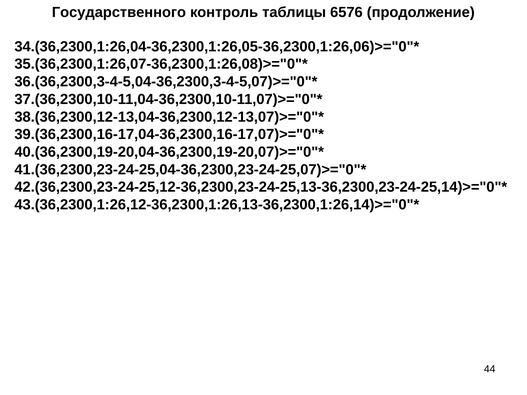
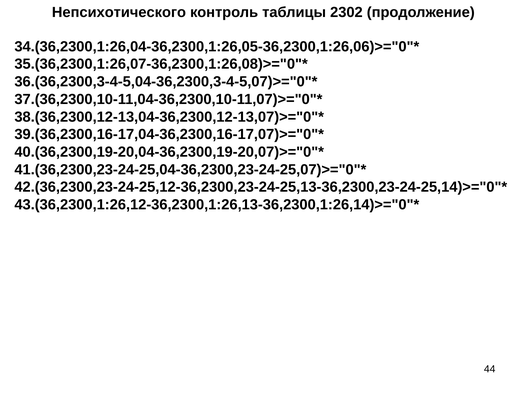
Государственного: Государственного -> Непсихотического (119, 12)
6576: 6576 -> 2302 (346, 12)
